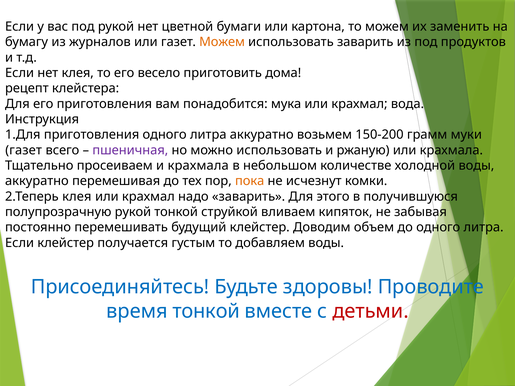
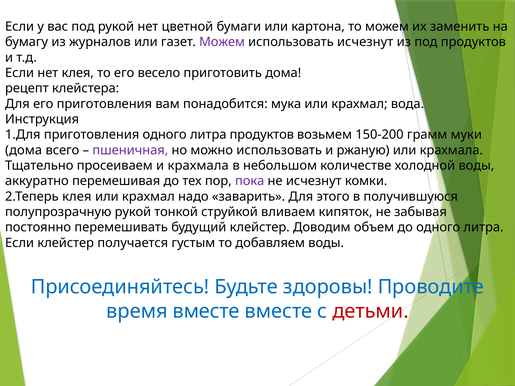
Можем colour: orange -> purple (222, 42)
использовать заварить: заварить -> исчезнут (365, 42)
литра аккуратно: аккуратно -> продуктов (262, 135)
газет: газет -> дома (24, 150)
пока colour: orange -> purple (250, 181)
время тонкой: тонкой -> вместе (206, 311)
